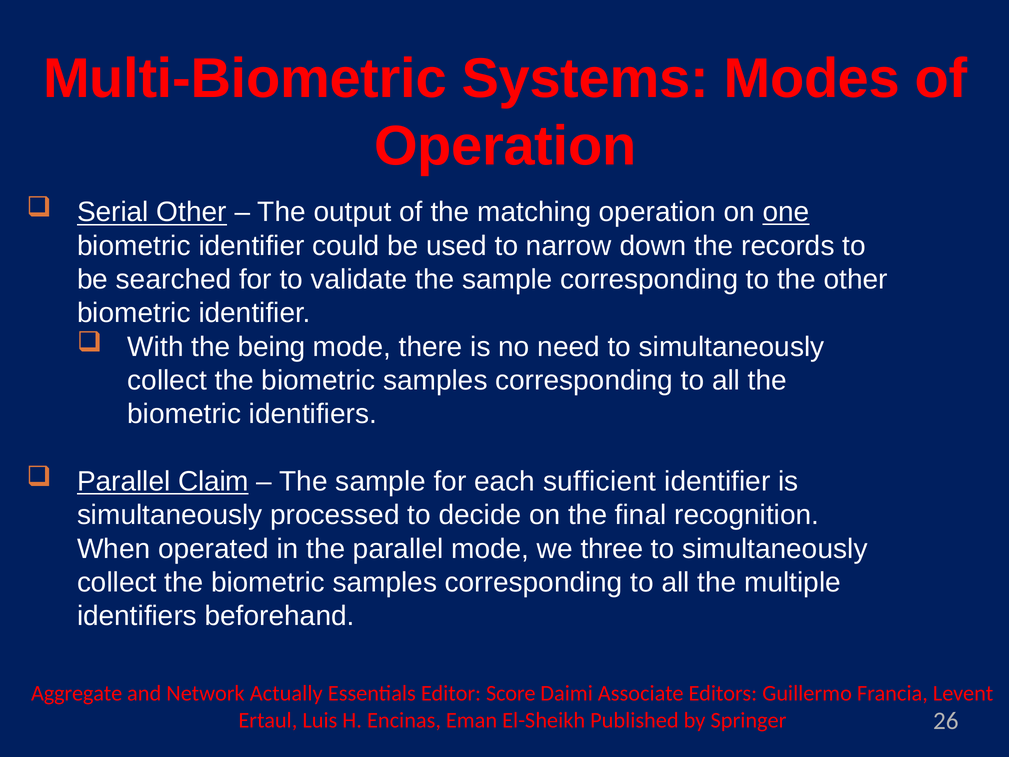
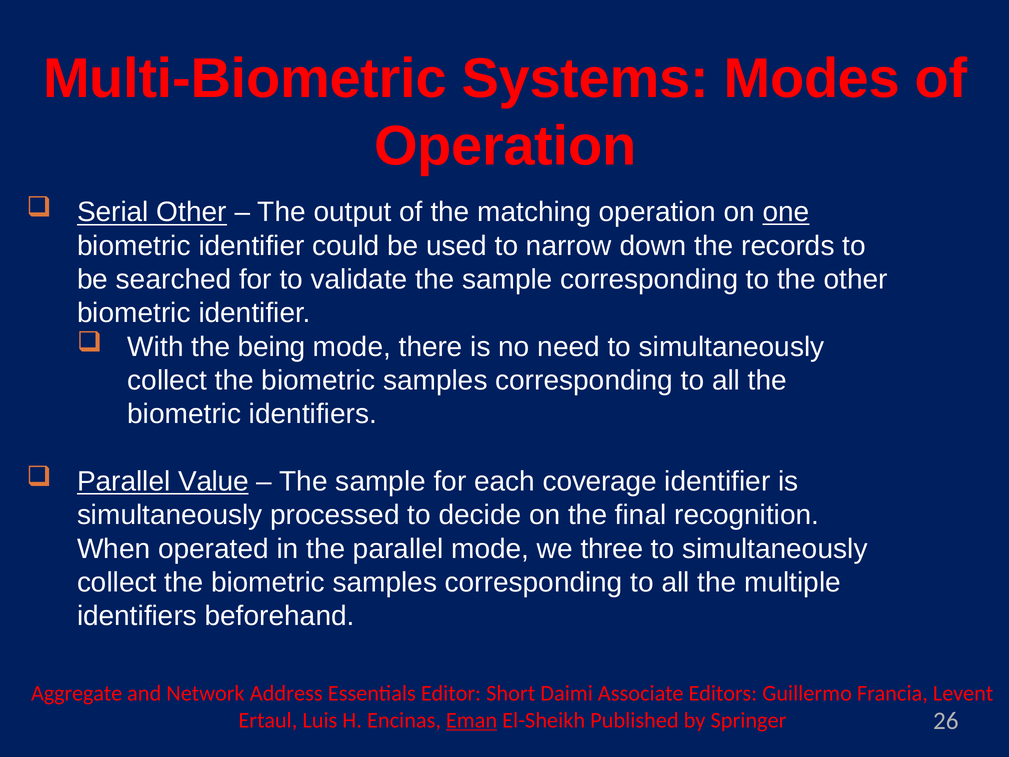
Claim: Claim -> Value (214, 481)
sufficient: sufficient -> coverage (600, 481)
Actually: Actually -> Address (286, 693)
Score: Score -> Short (511, 693)
Eman underline: none -> present (472, 720)
